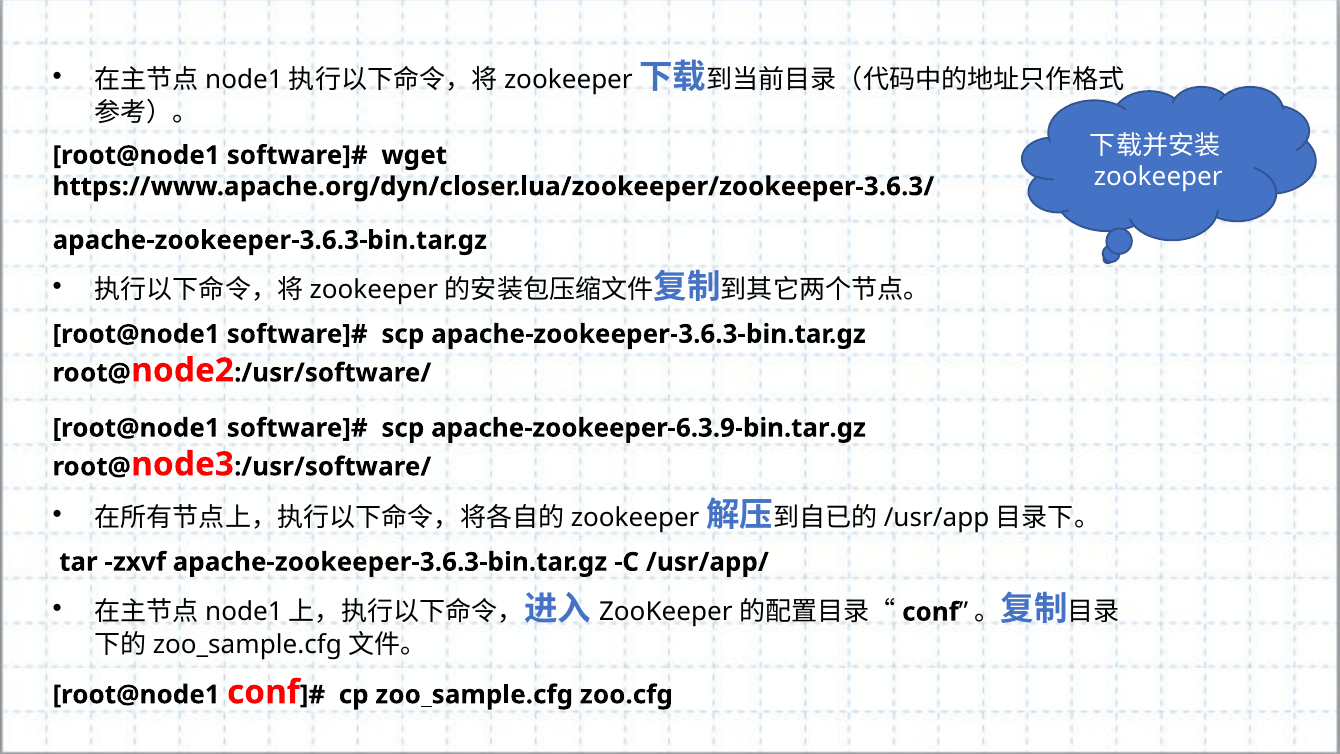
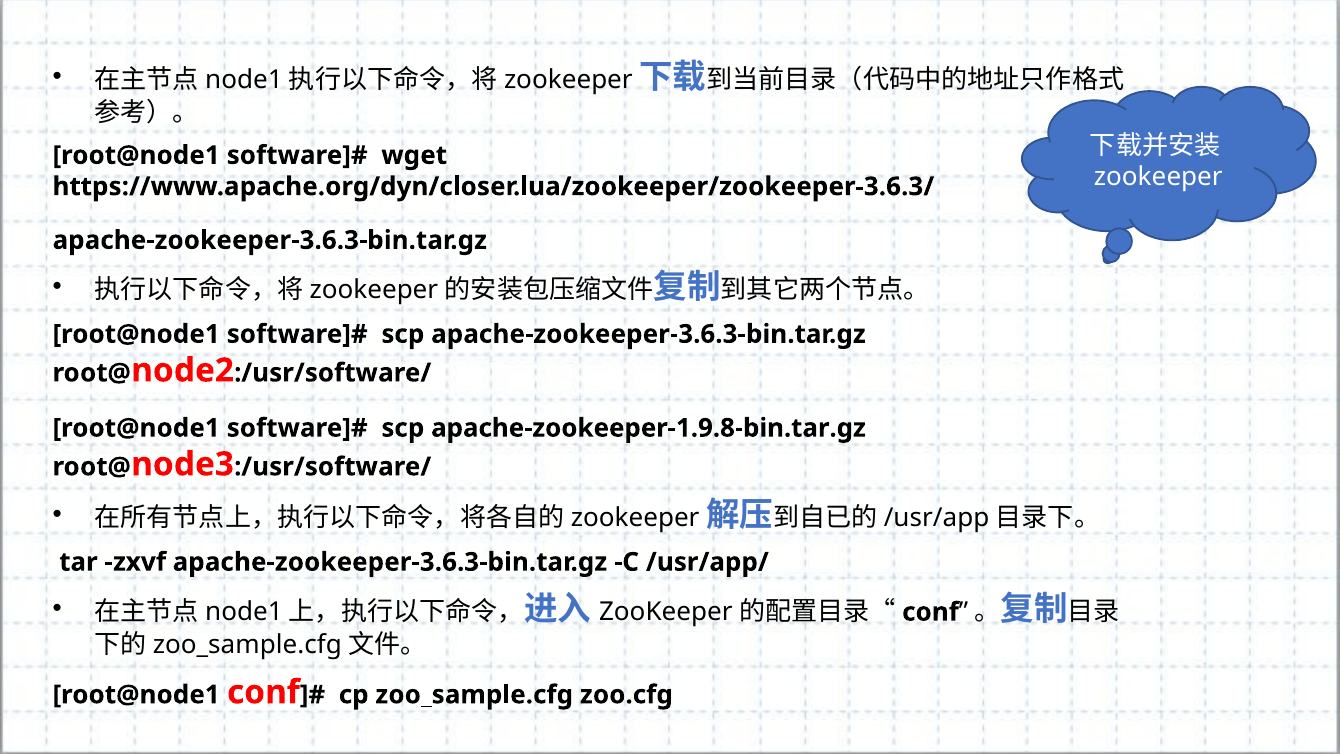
apache-zookeeper-6.3.9-bin.tar.gz: apache-zookeeper-6.3.9-bin.tar.gz -> apache-zookeeper-1.9.8-bin.tar.gz (648, 428)
